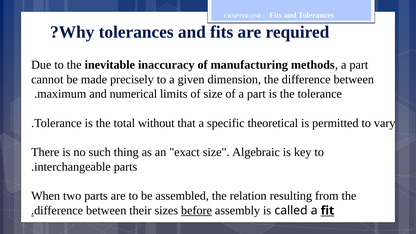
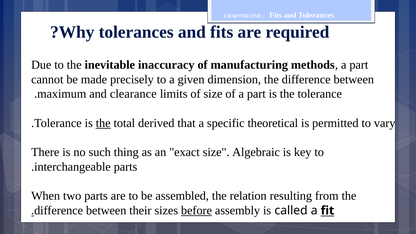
numerical: numerical -> clearance (133, 94)
the underline: none -> present (103, 123)
without: without -> derived (156, 123)
